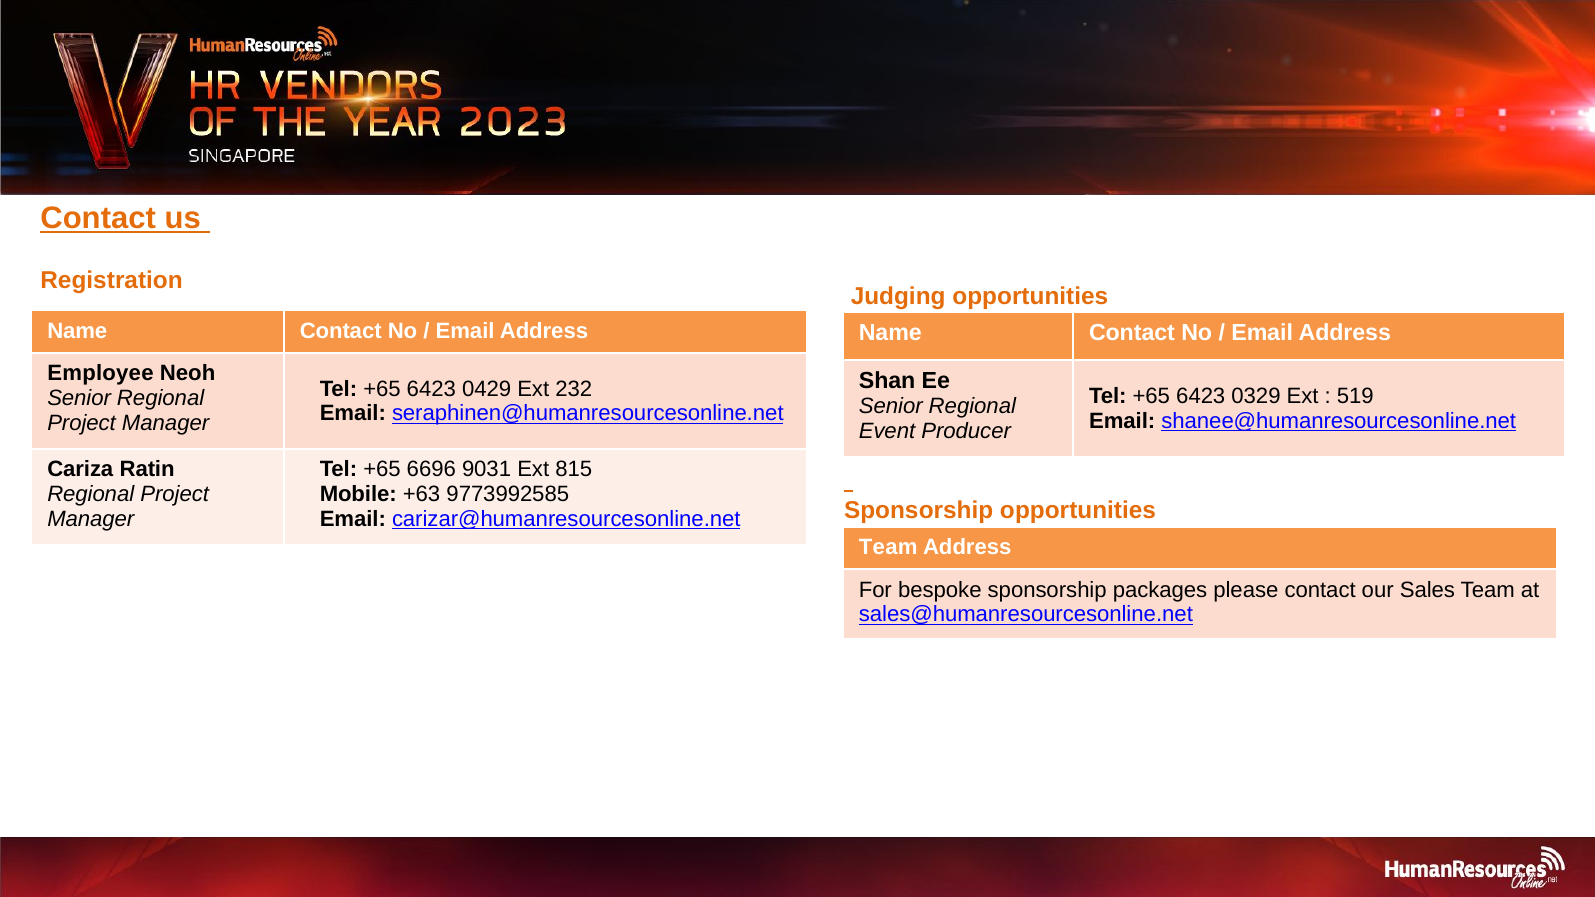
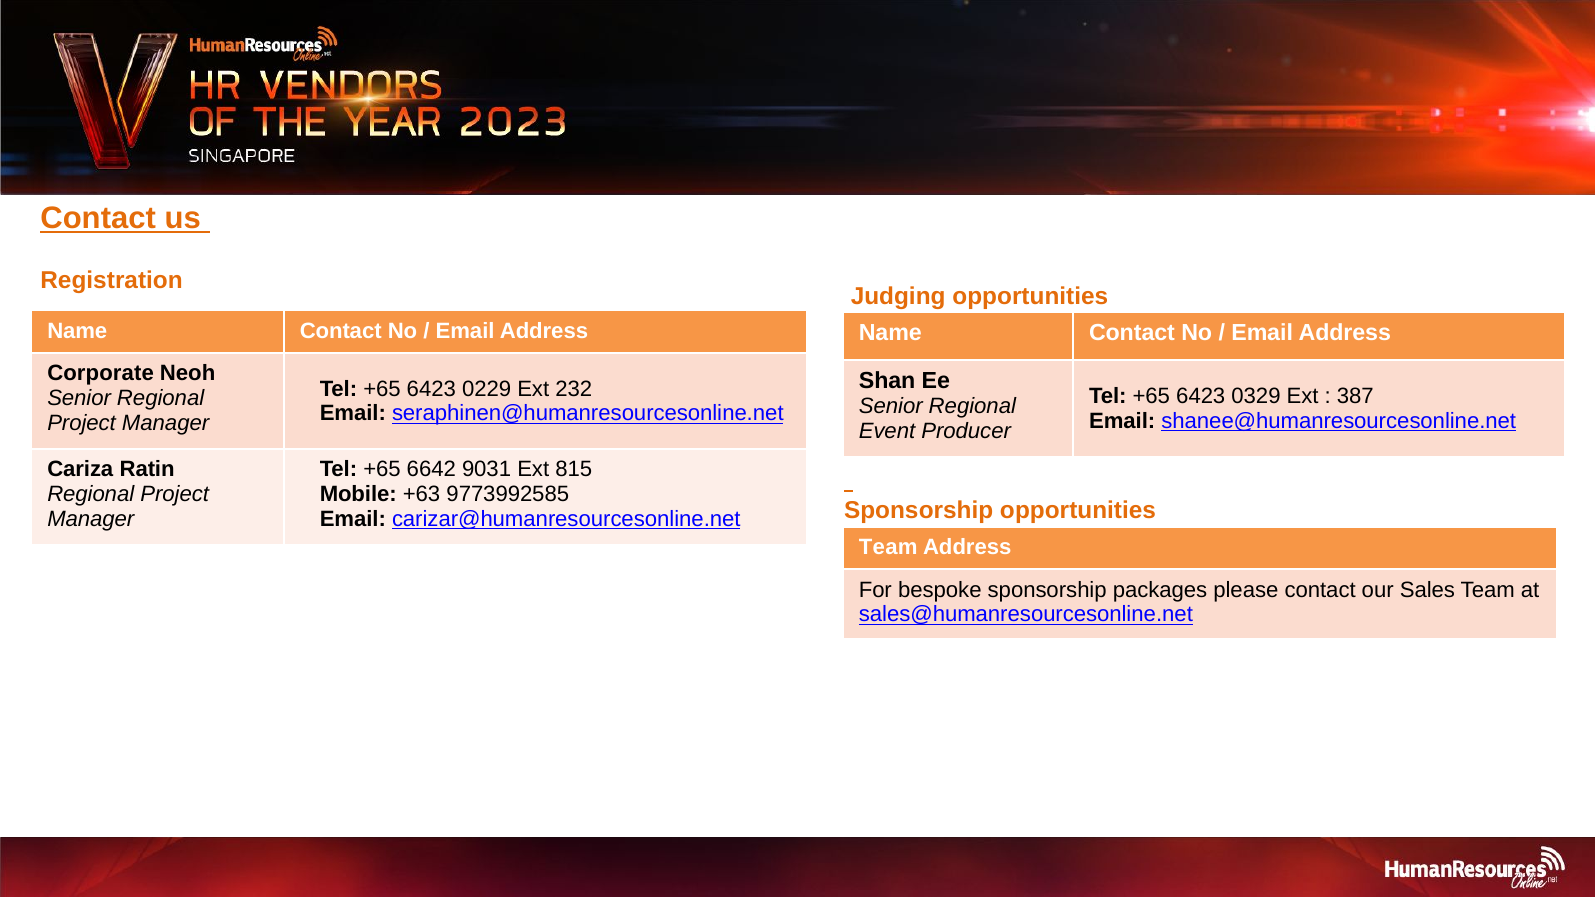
Employee: Employee -> Corporate (101, 374)
0429: 0429 -> 0229 (487, 389)
519: 519 -> 387 (1355, 396)
6696: 6696 -> 6642 (431, 470)
